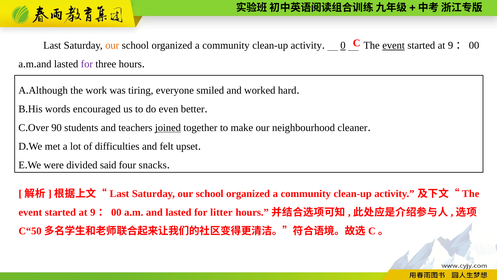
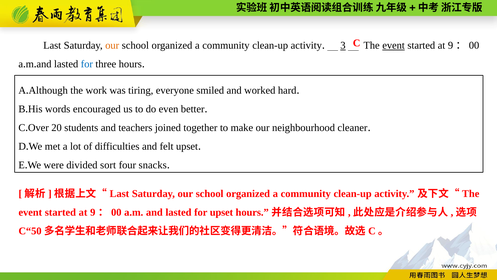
0: 0 -> 3 (343, 45)
for colour: purple -> blue (87, 64)
90: 90 -> 20 (57, 128)
joined underline: present -> none (168, 128)
said: said -> sort (108, 165)
for litter: litter -> upset (221, 212)
